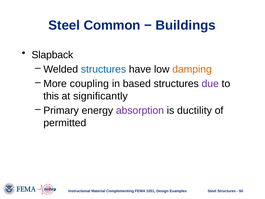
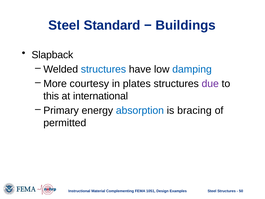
Common: Common -> Standard (112, 25)
damping colour: orange -> blue (192, 69)
coupling: coupling -> courtesy (89, 84)
based: based -> plates (137, 84)
significantly: significantly -> international (101, 96)
absorption colour: purple -> blue (140, 110)
ductility: ductility -> bracing (194, 110)
